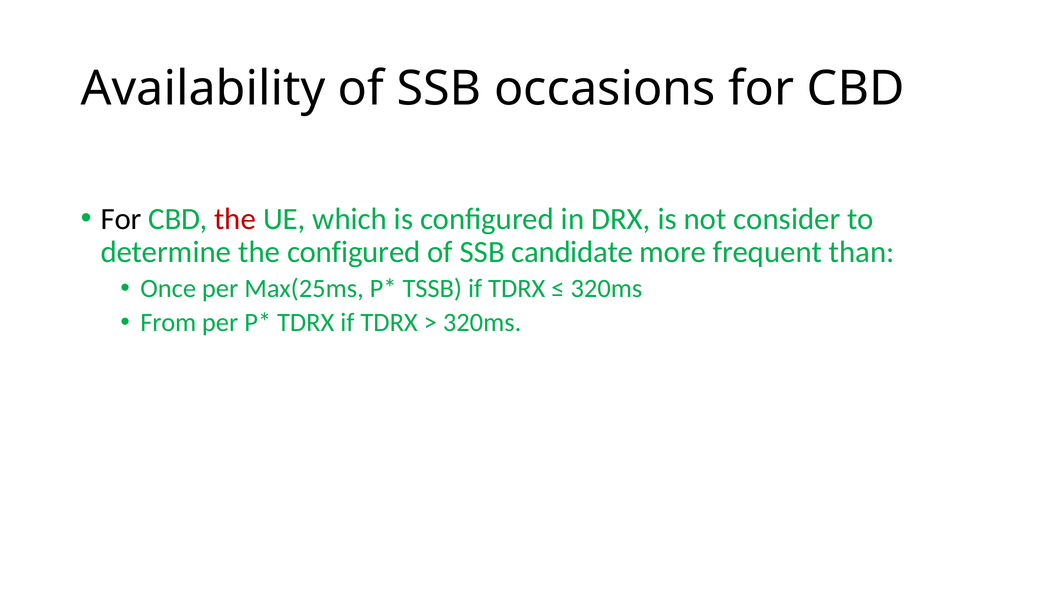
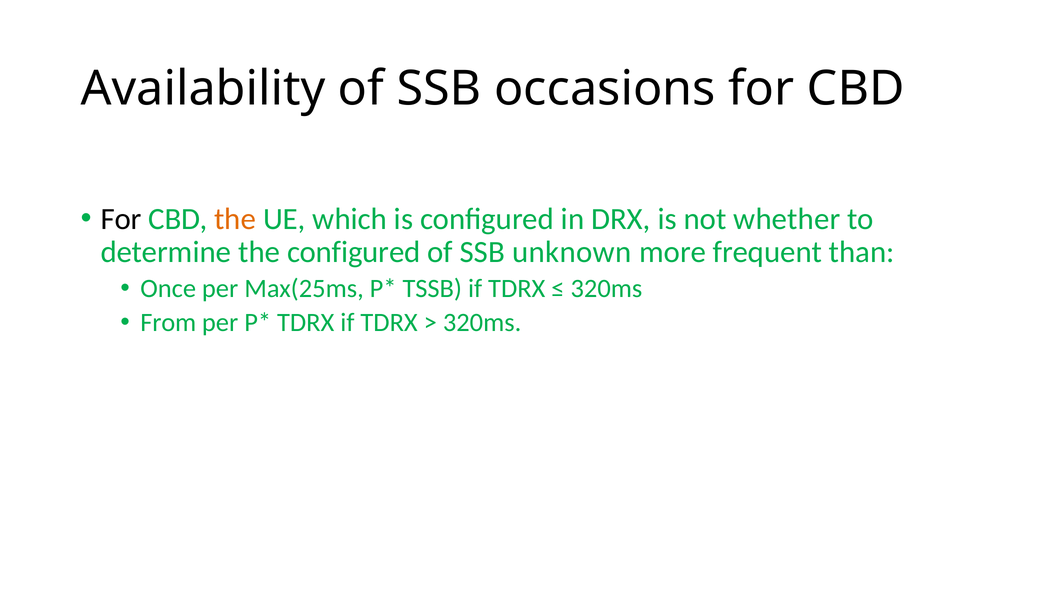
the colour: red -> orange (235, 219)
consider: consider -> whether (787, 219)
candidate: candidate -> unknown (572, 252)
